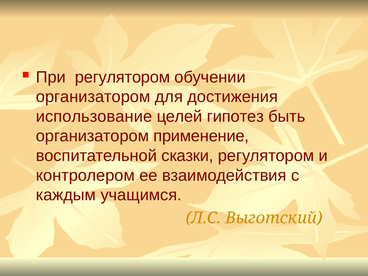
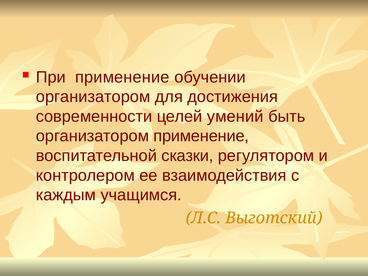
При регулятором: регулятором -> применение (122, 77)
использование: использование -> современности (94, 116)
гипотез: гипотез -> умений (235, 116)
